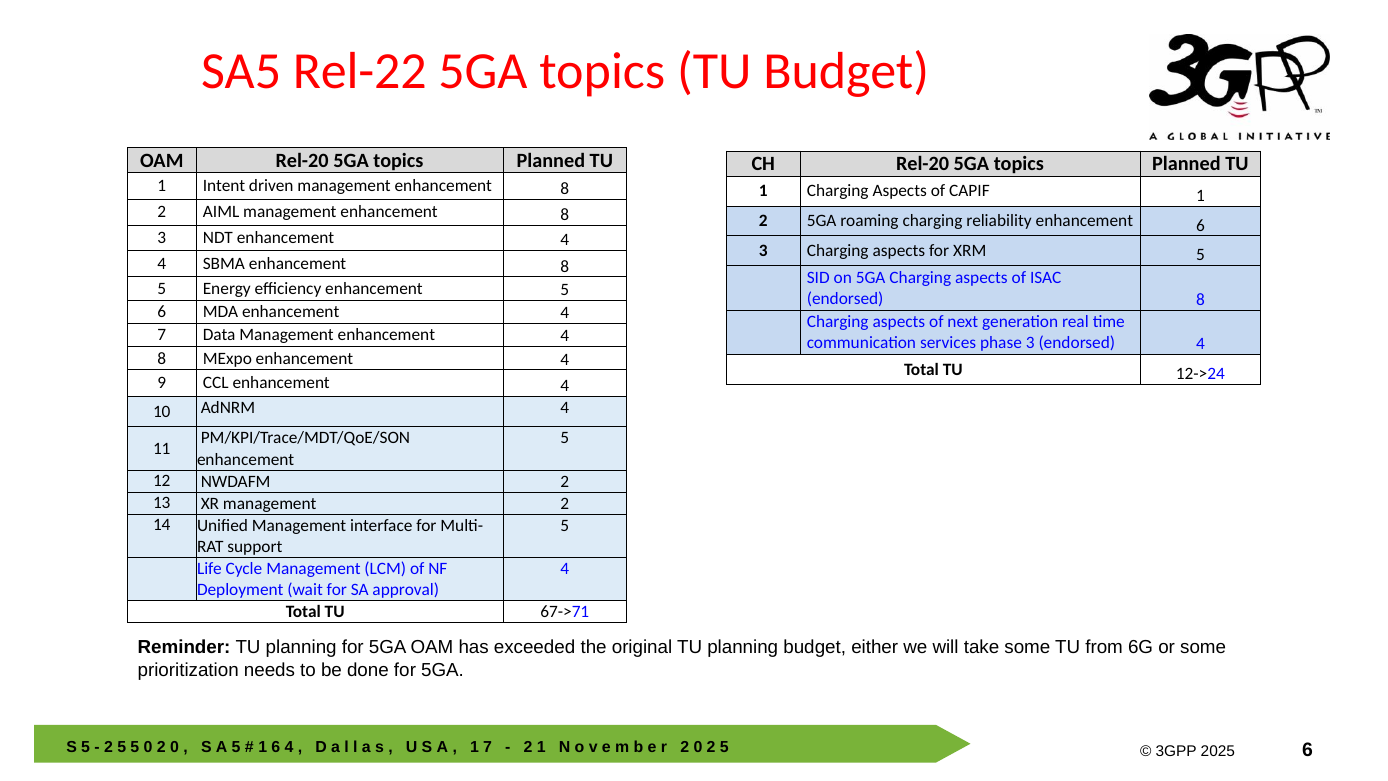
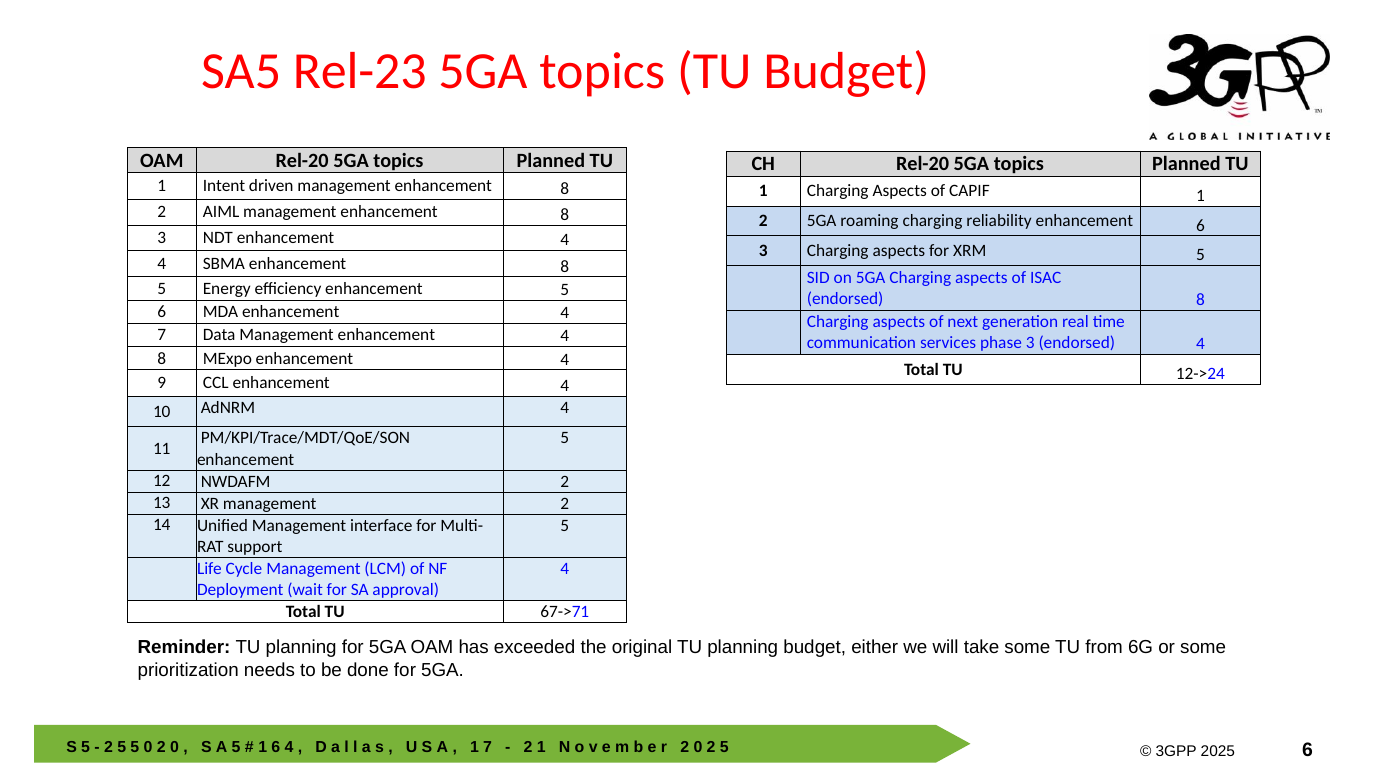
Rel-22: Rel-22 -> Rel-23 (360, 71)
